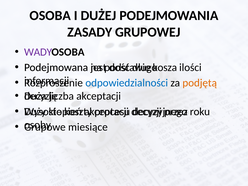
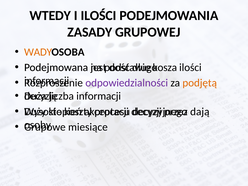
OSOBA: OSOBA -> WTEDY (50, 16)
I DUŻEJ: DUŻEJ -> ILOŚCI (99, 16)
WADY colour: purple -> orange (38, 52)
odpowiedzialności colour: blue -> purple (127, 83)
liczba akceptacji: akceptacji -> informacji (99, 96)
roku: roku -> dają (200, 112)
